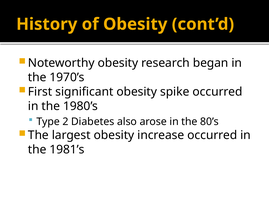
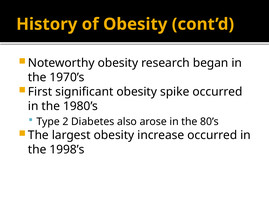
1981’s: 1981’s -> 1998’s (67, 149)
